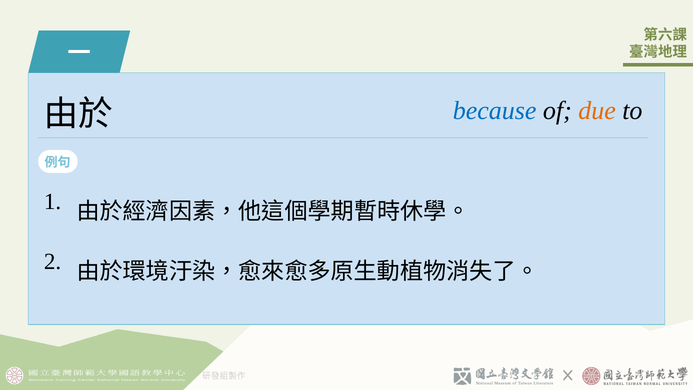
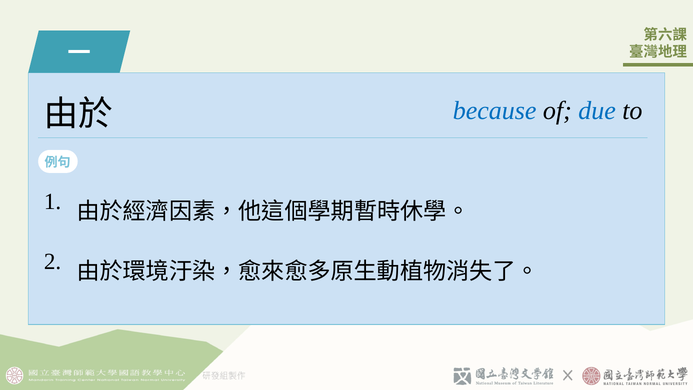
due colour: orange -> blue (597, 111)
